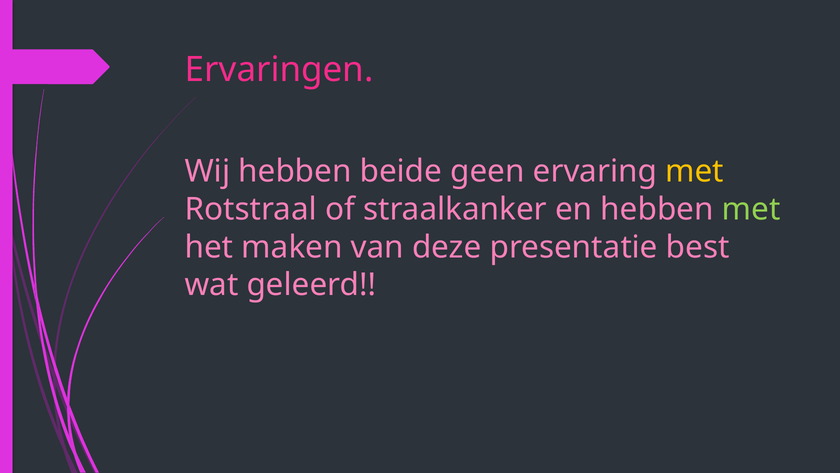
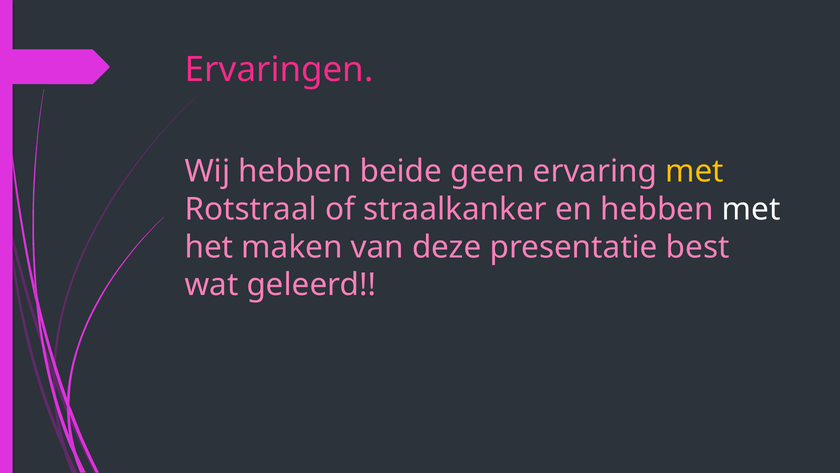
met colour: light green -> white (751, 209)
